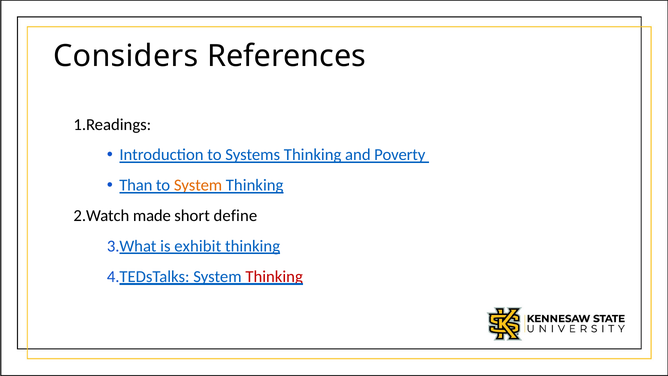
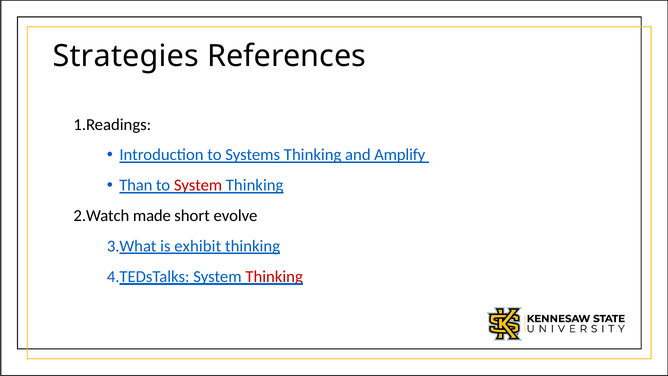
Considers: Considers -> Strategies (126, 56)
Poverty: Poverty -> Amplify (400, 155)
System colour: orange -> red (198, 185)
define: define -> evolve (236, 216)
